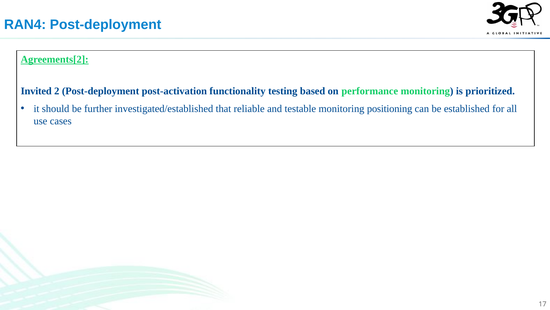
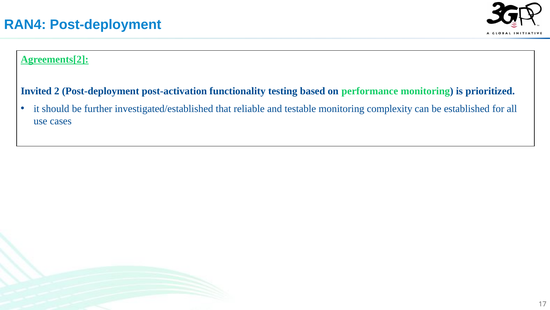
positioning: positioning -> complexity (390, 109)
